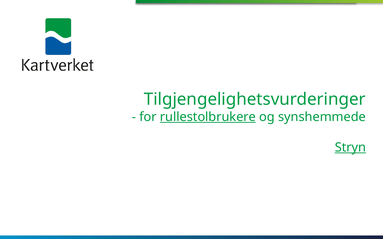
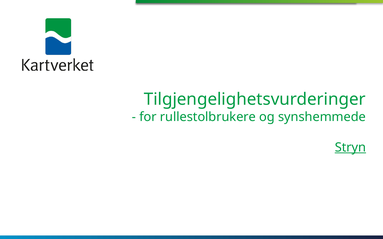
rullestolbrukere underline: present -> none (208, 117)
